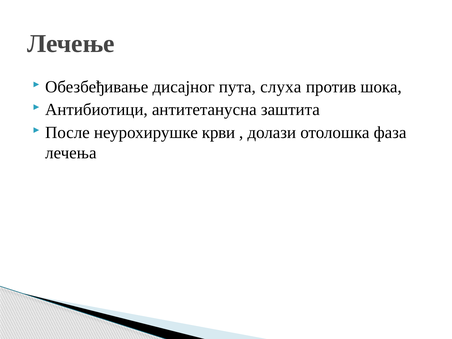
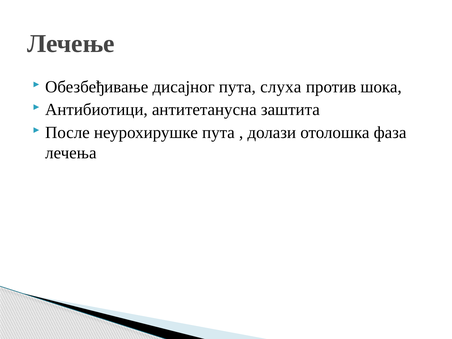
неурохирушке крви: крви -> пута (218, 133)
